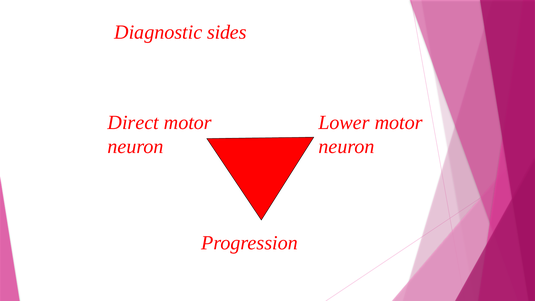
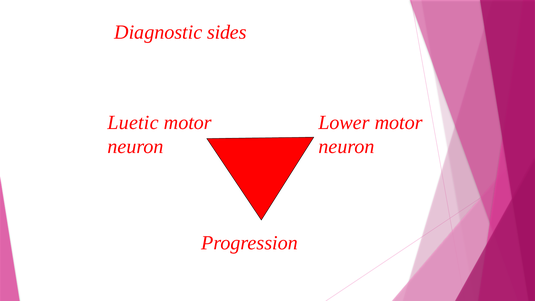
Direct: Direct -> Luetic (133, 122)
